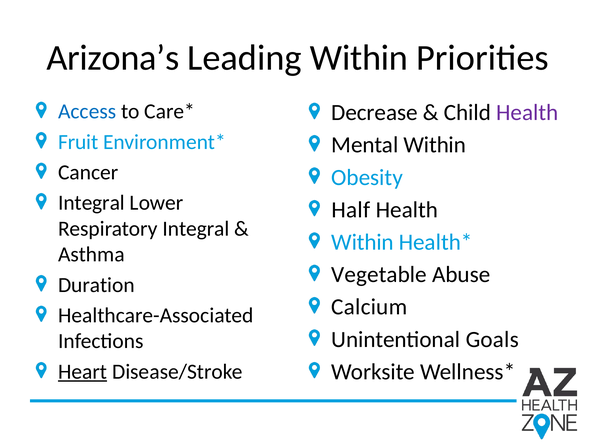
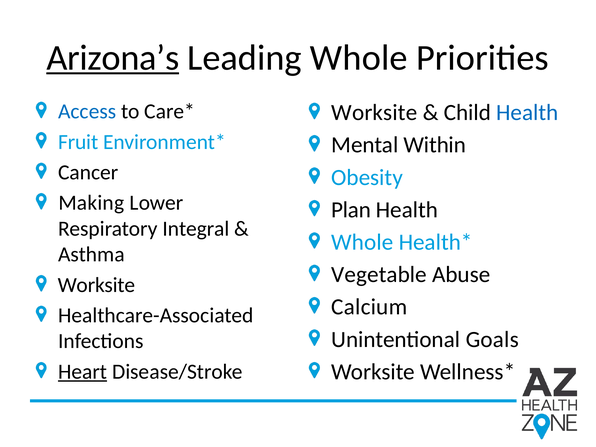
Arizona’s underline: none -> present (113, 58)
Leading Within: Within -> Whole (359, 58)
Decrease: Decrease -> Worksite (374, 113)
Health colour: purple -> blue (527, 113)
Integral: Integral -> Making (91, 203)
Half: Half -> Plan (351, 210)
Within: Within -> Whole (362, 242)
Duration: Duration -> Worksite (96, 285)
